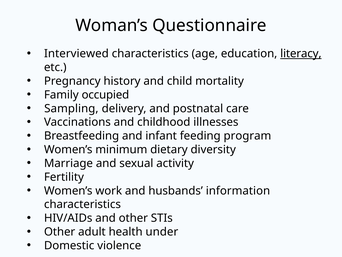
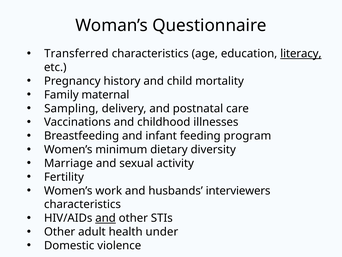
Interviewed: Interviewed -> Transferred (76, 54)
occupied: occupied -> maternal (105, 95)
information: information -> interviewers (238, 190)
and underline: none -> present (106, 218)
